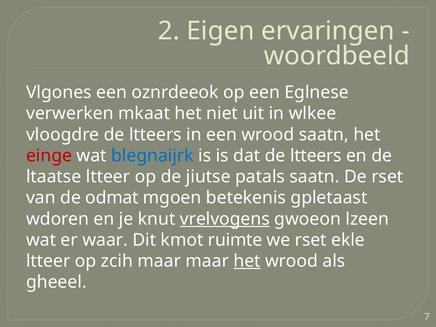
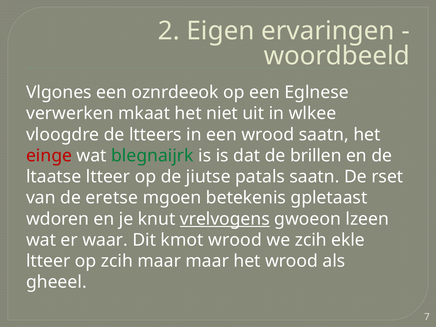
blegnaijrk colour: blue -> green (152, 156)
dat de ltteers: ltteers -> brillen (316, 156)
odmat: odmat -> eretse (112, 198)
kmot ruimte: ruimte -> wrood (235, 240)
we rset: rset -> zcih (311, 240)
het underline: present -> none (247, 261)
